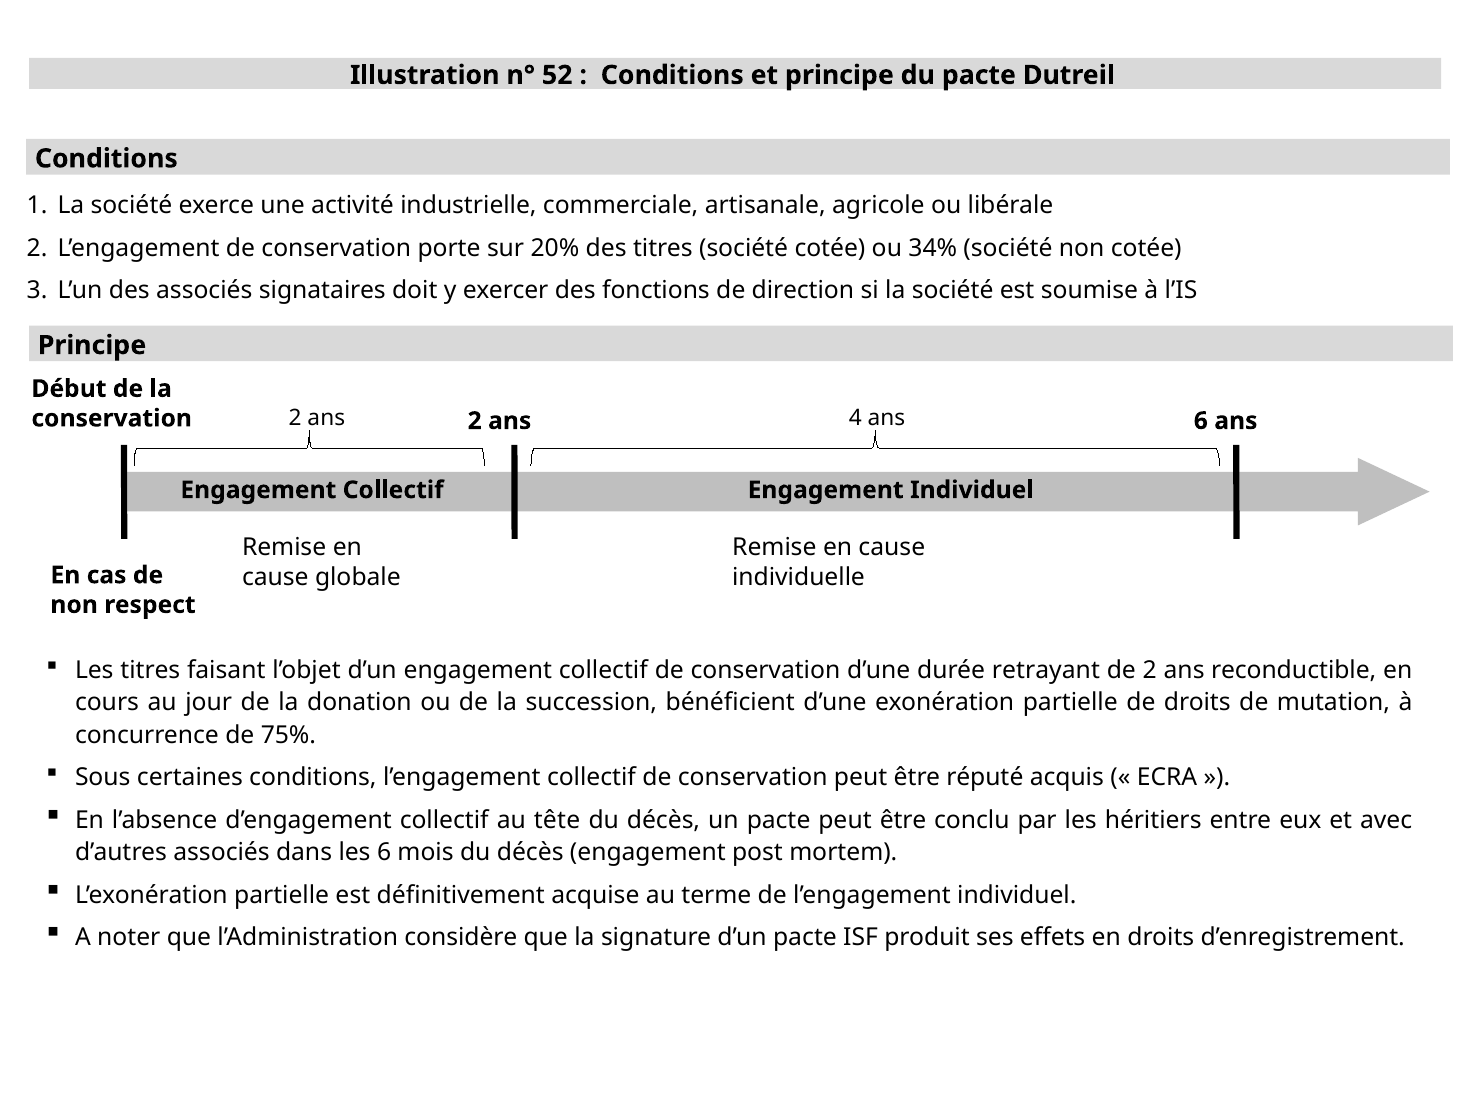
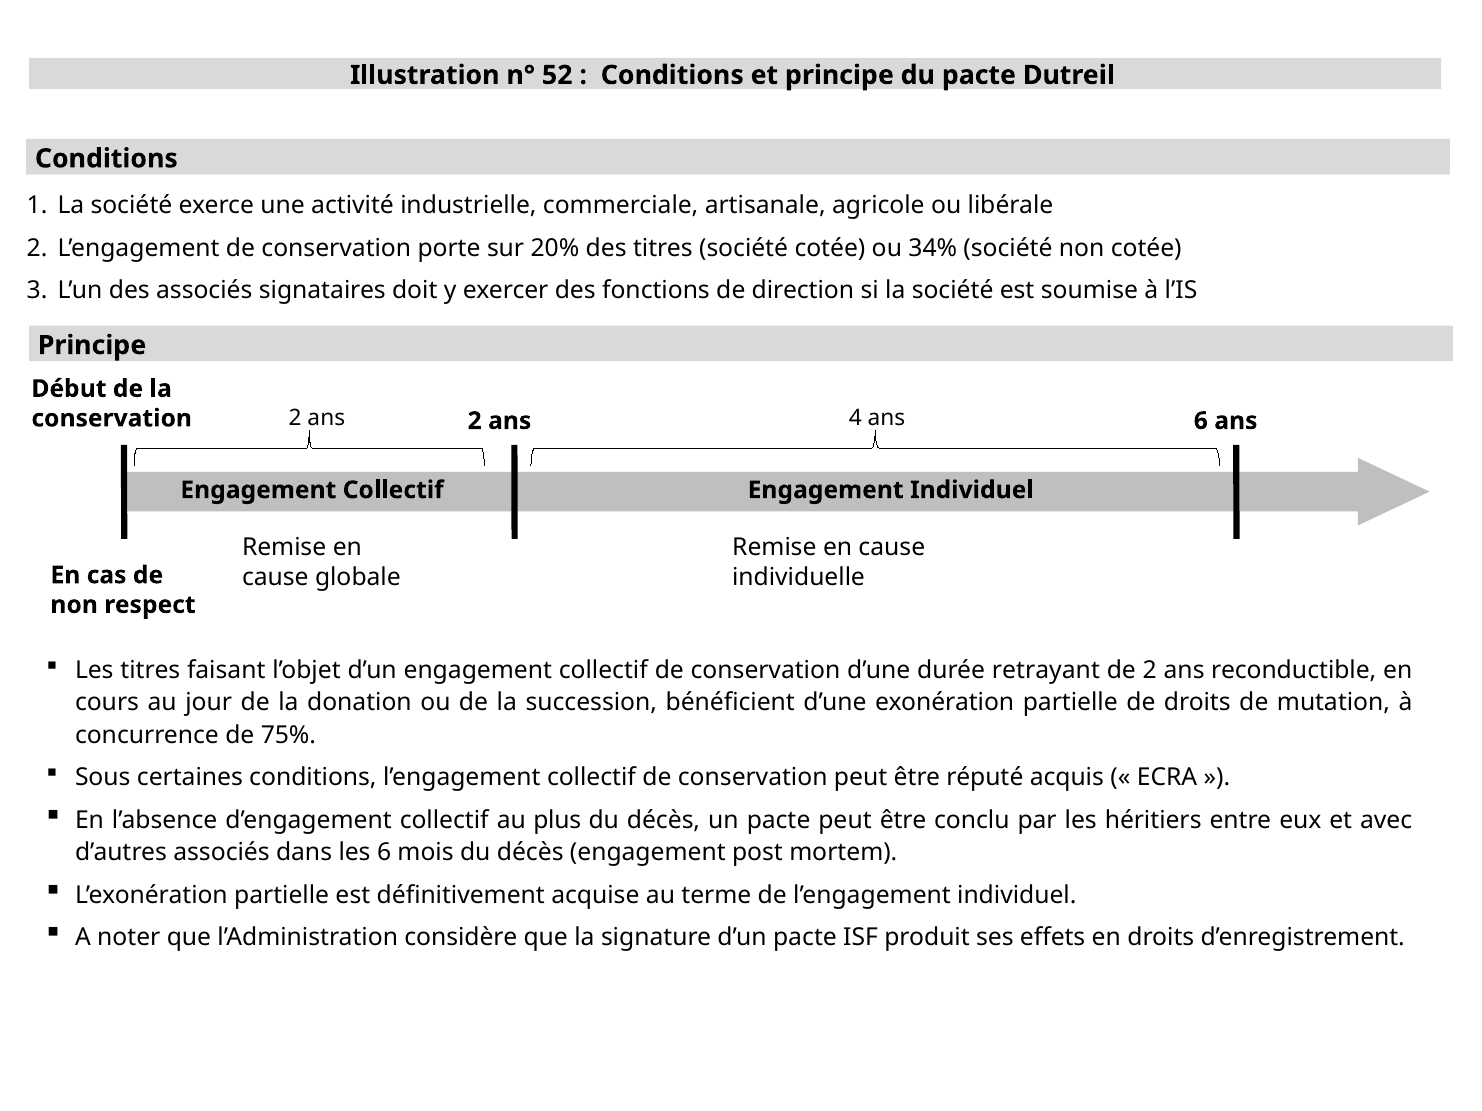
tête: tête -> plus (557, 820)
